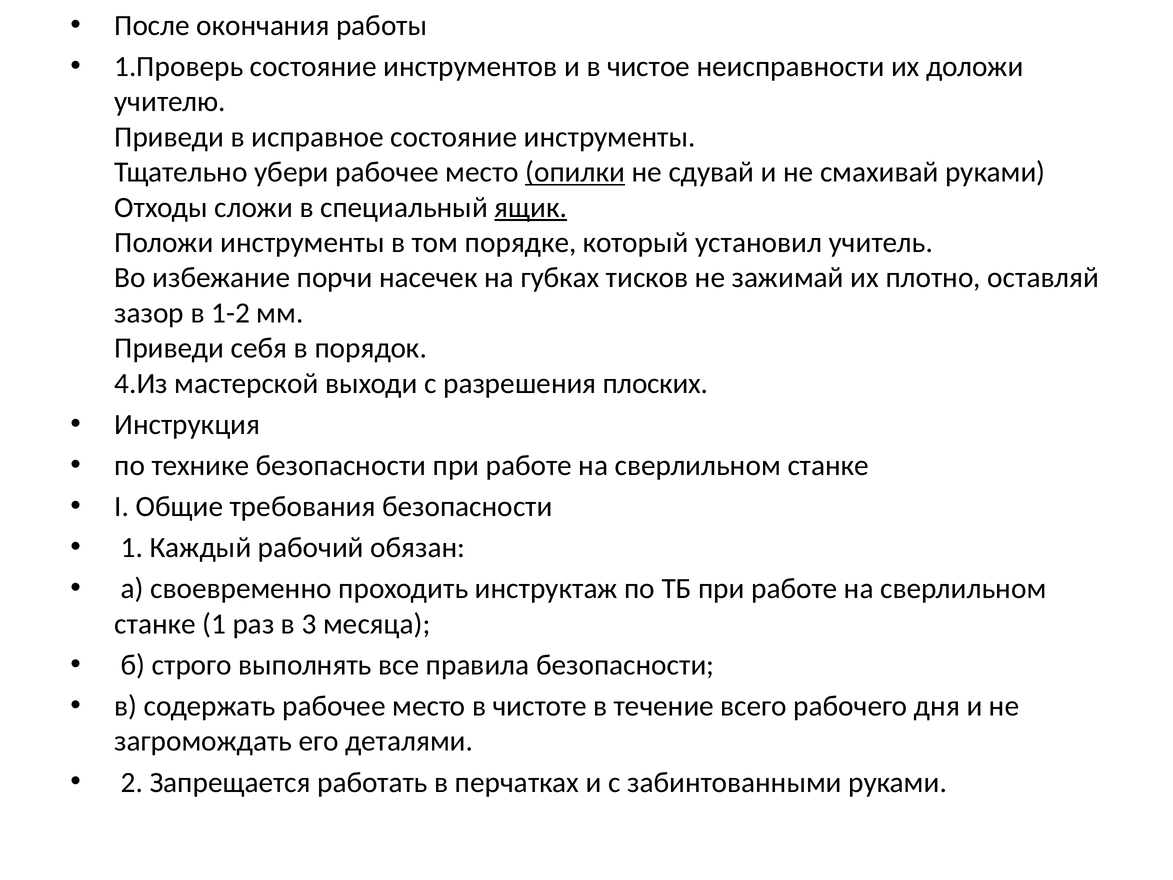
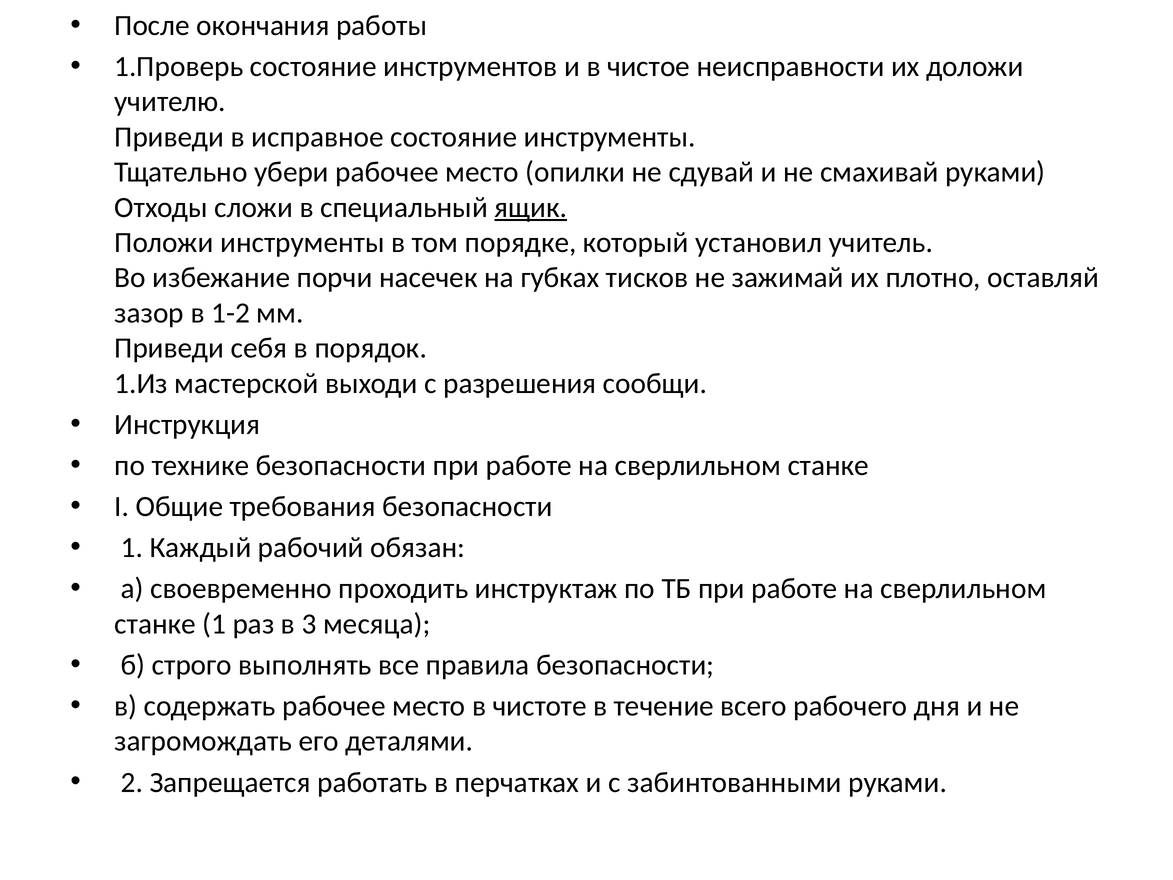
опилки underline: present -> none (575, 172)
4.Из: 4.Из -> 1.Из (141, 383)
плоских: плоских -> сообщи (655, 383)
